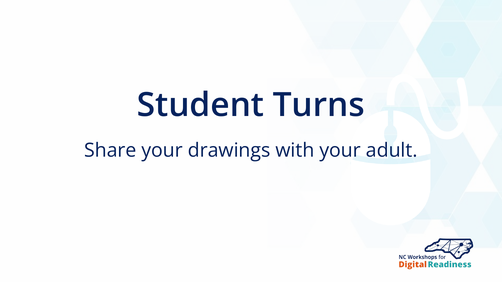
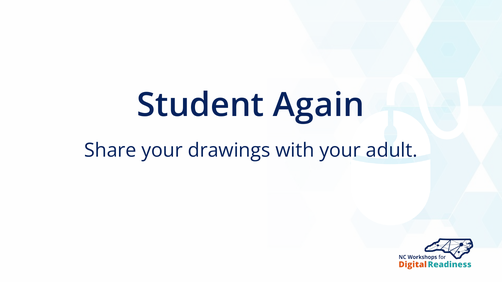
Turns: Turns -> Again (319, 105)
